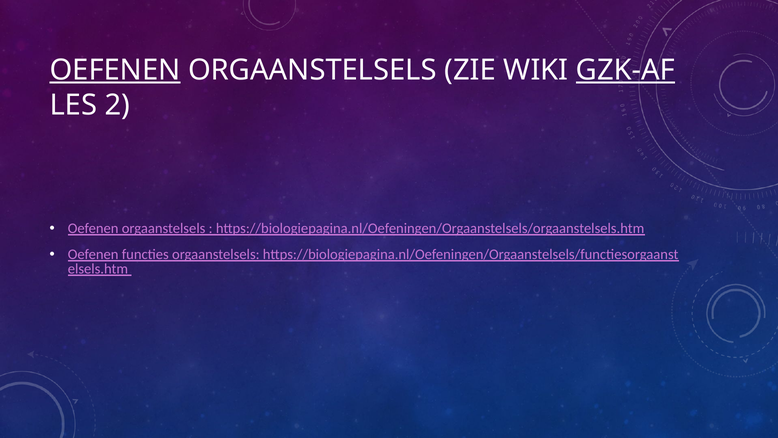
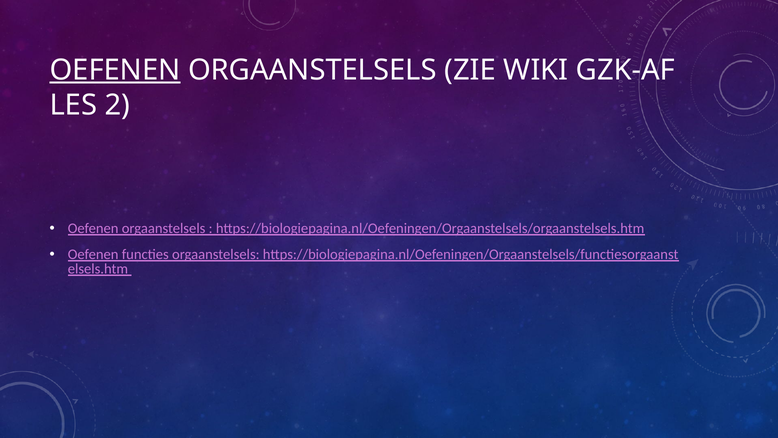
GZK-AF underline: present -> none (625, 70)
